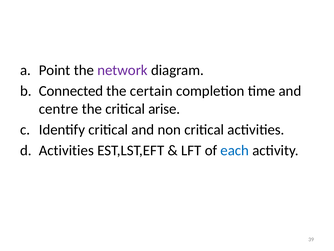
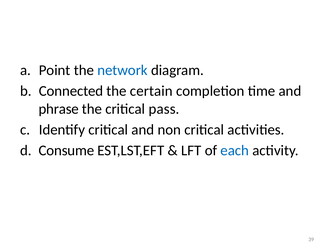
network colour: purple -> blue (123, 70)
centre: centre -> phrase (59, 109)
arise: arise -> pass (164, 109)
Activities: Activities -> Consume (66, 150)
